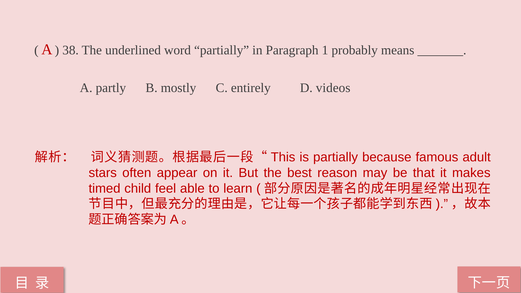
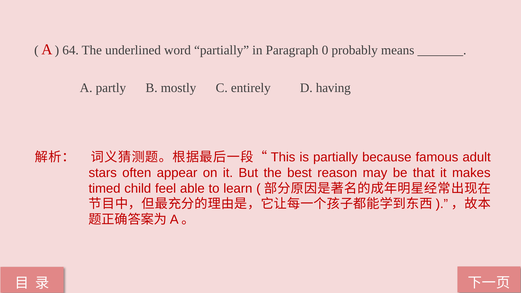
38: 38 -> 64 (71, 50)
1: 1 -> 0 (325, 50)
videos: videos -> having (333, 88)
